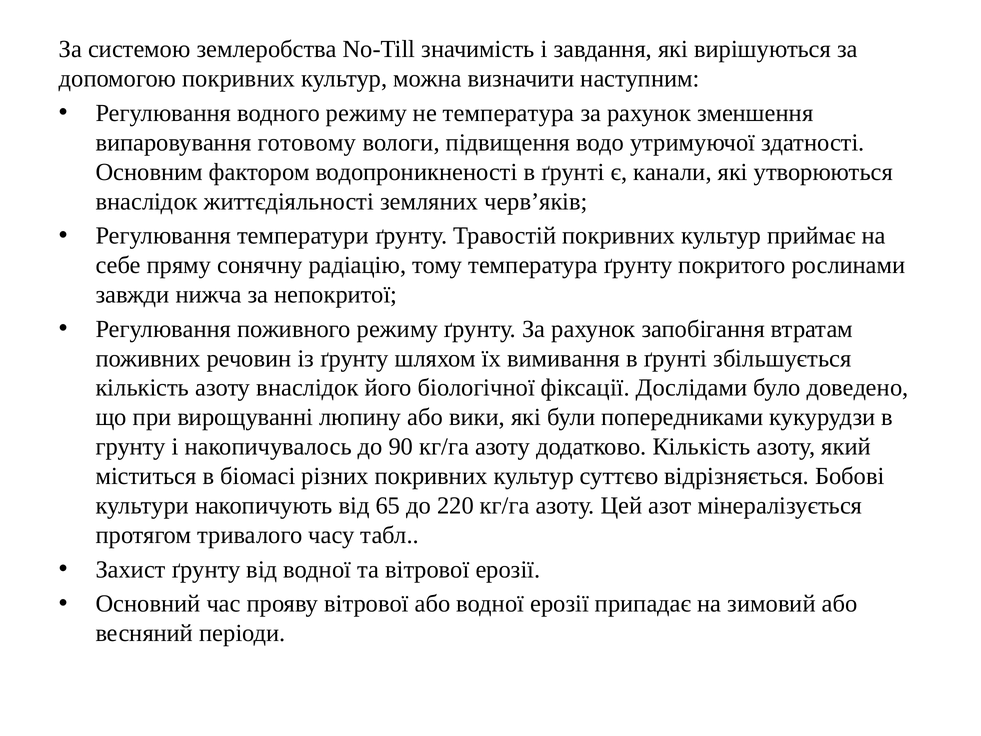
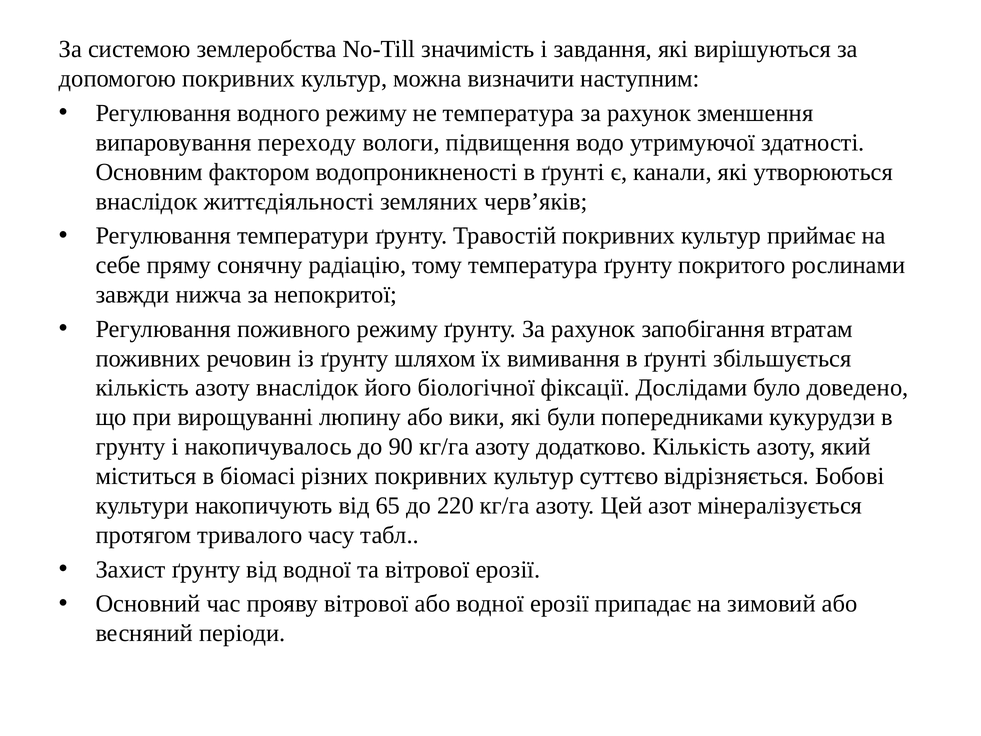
готовому: готовому -> переходу (307, 142)
